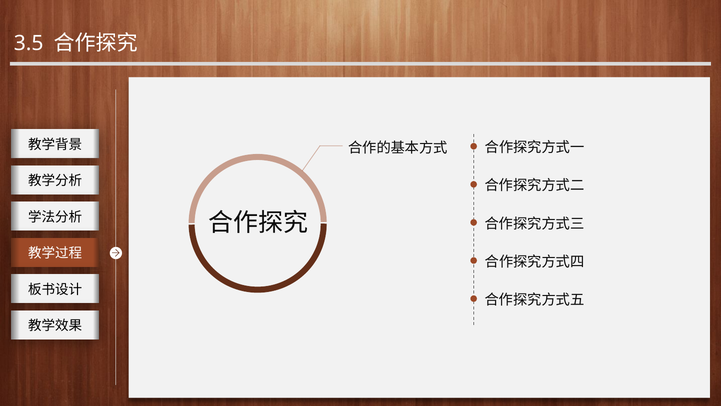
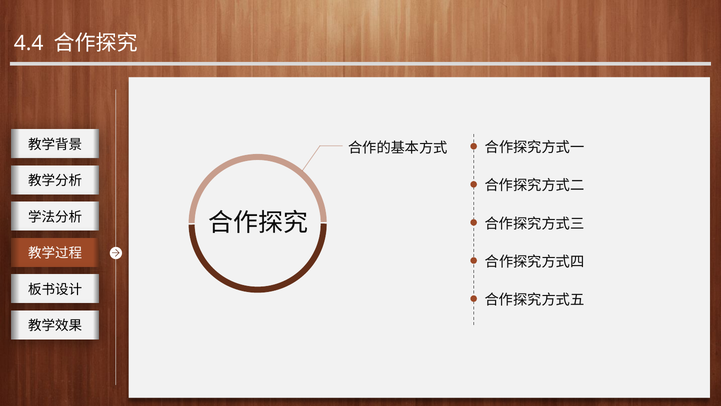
3.5: 3.5 -> 4.4 (29, 43)
